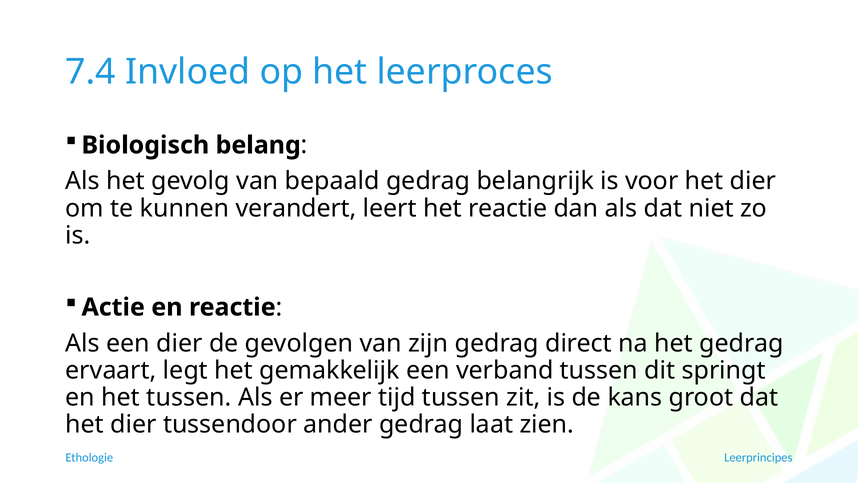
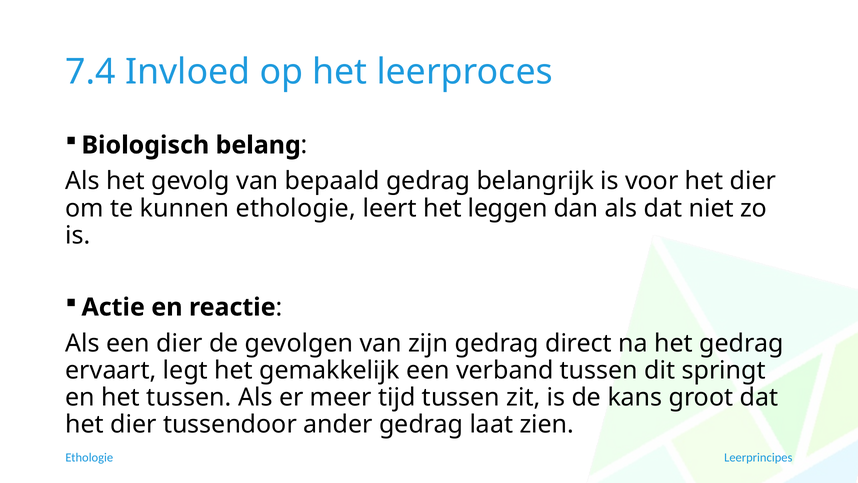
kunnen verandert: verandert -> ethologie (296, 208)
het reactie: reactie -> leggen (508, 208)
